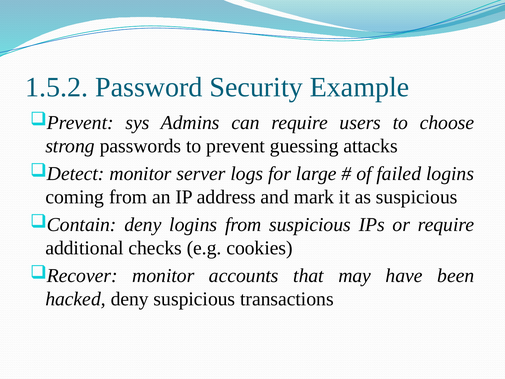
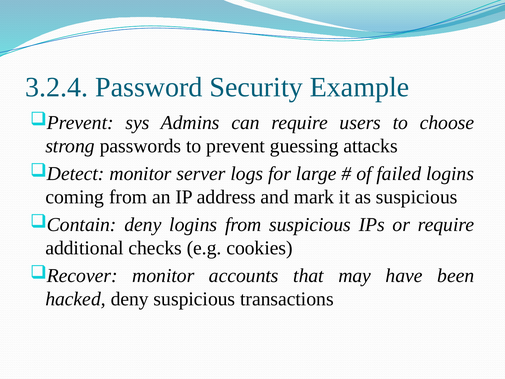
1.5.2: 1.5.2 -> 3.2.4 (57, 87)
